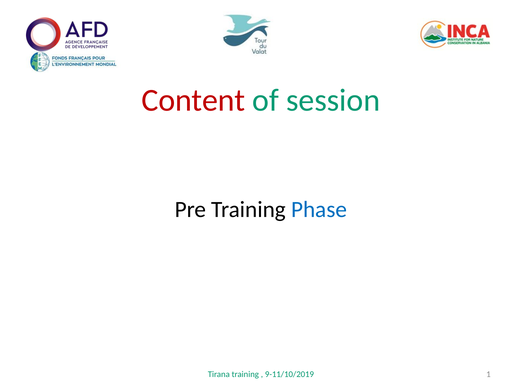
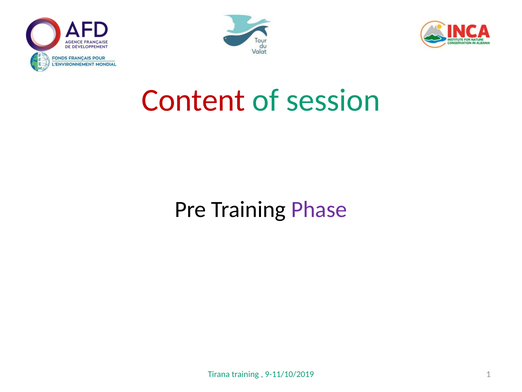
Phase colour: blue -> purple (319, 209)
